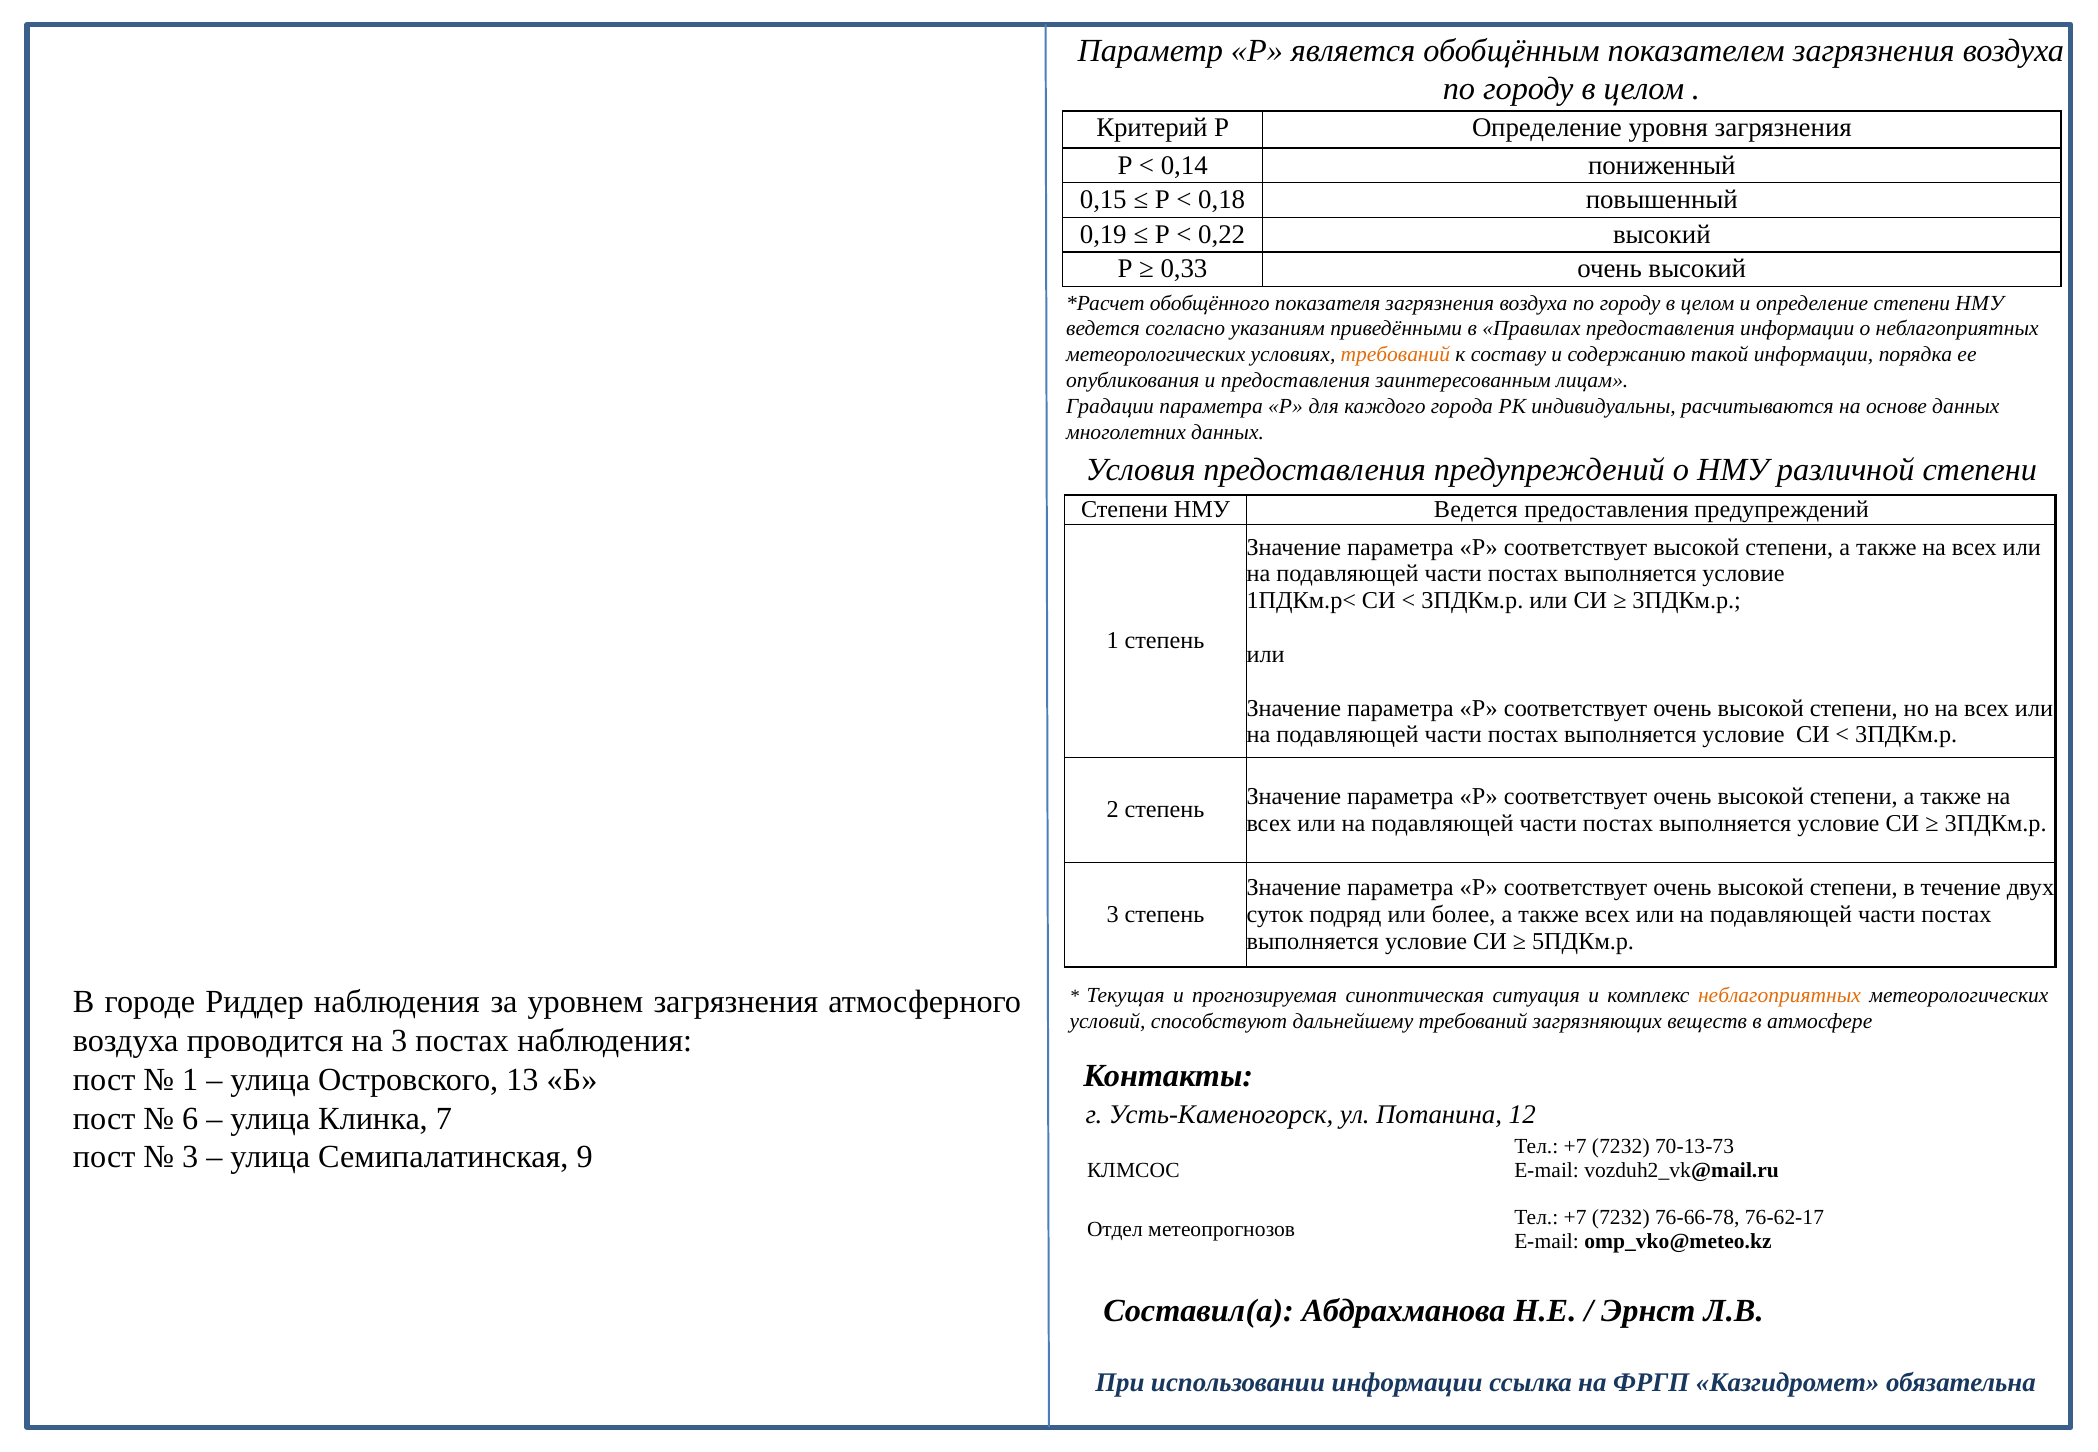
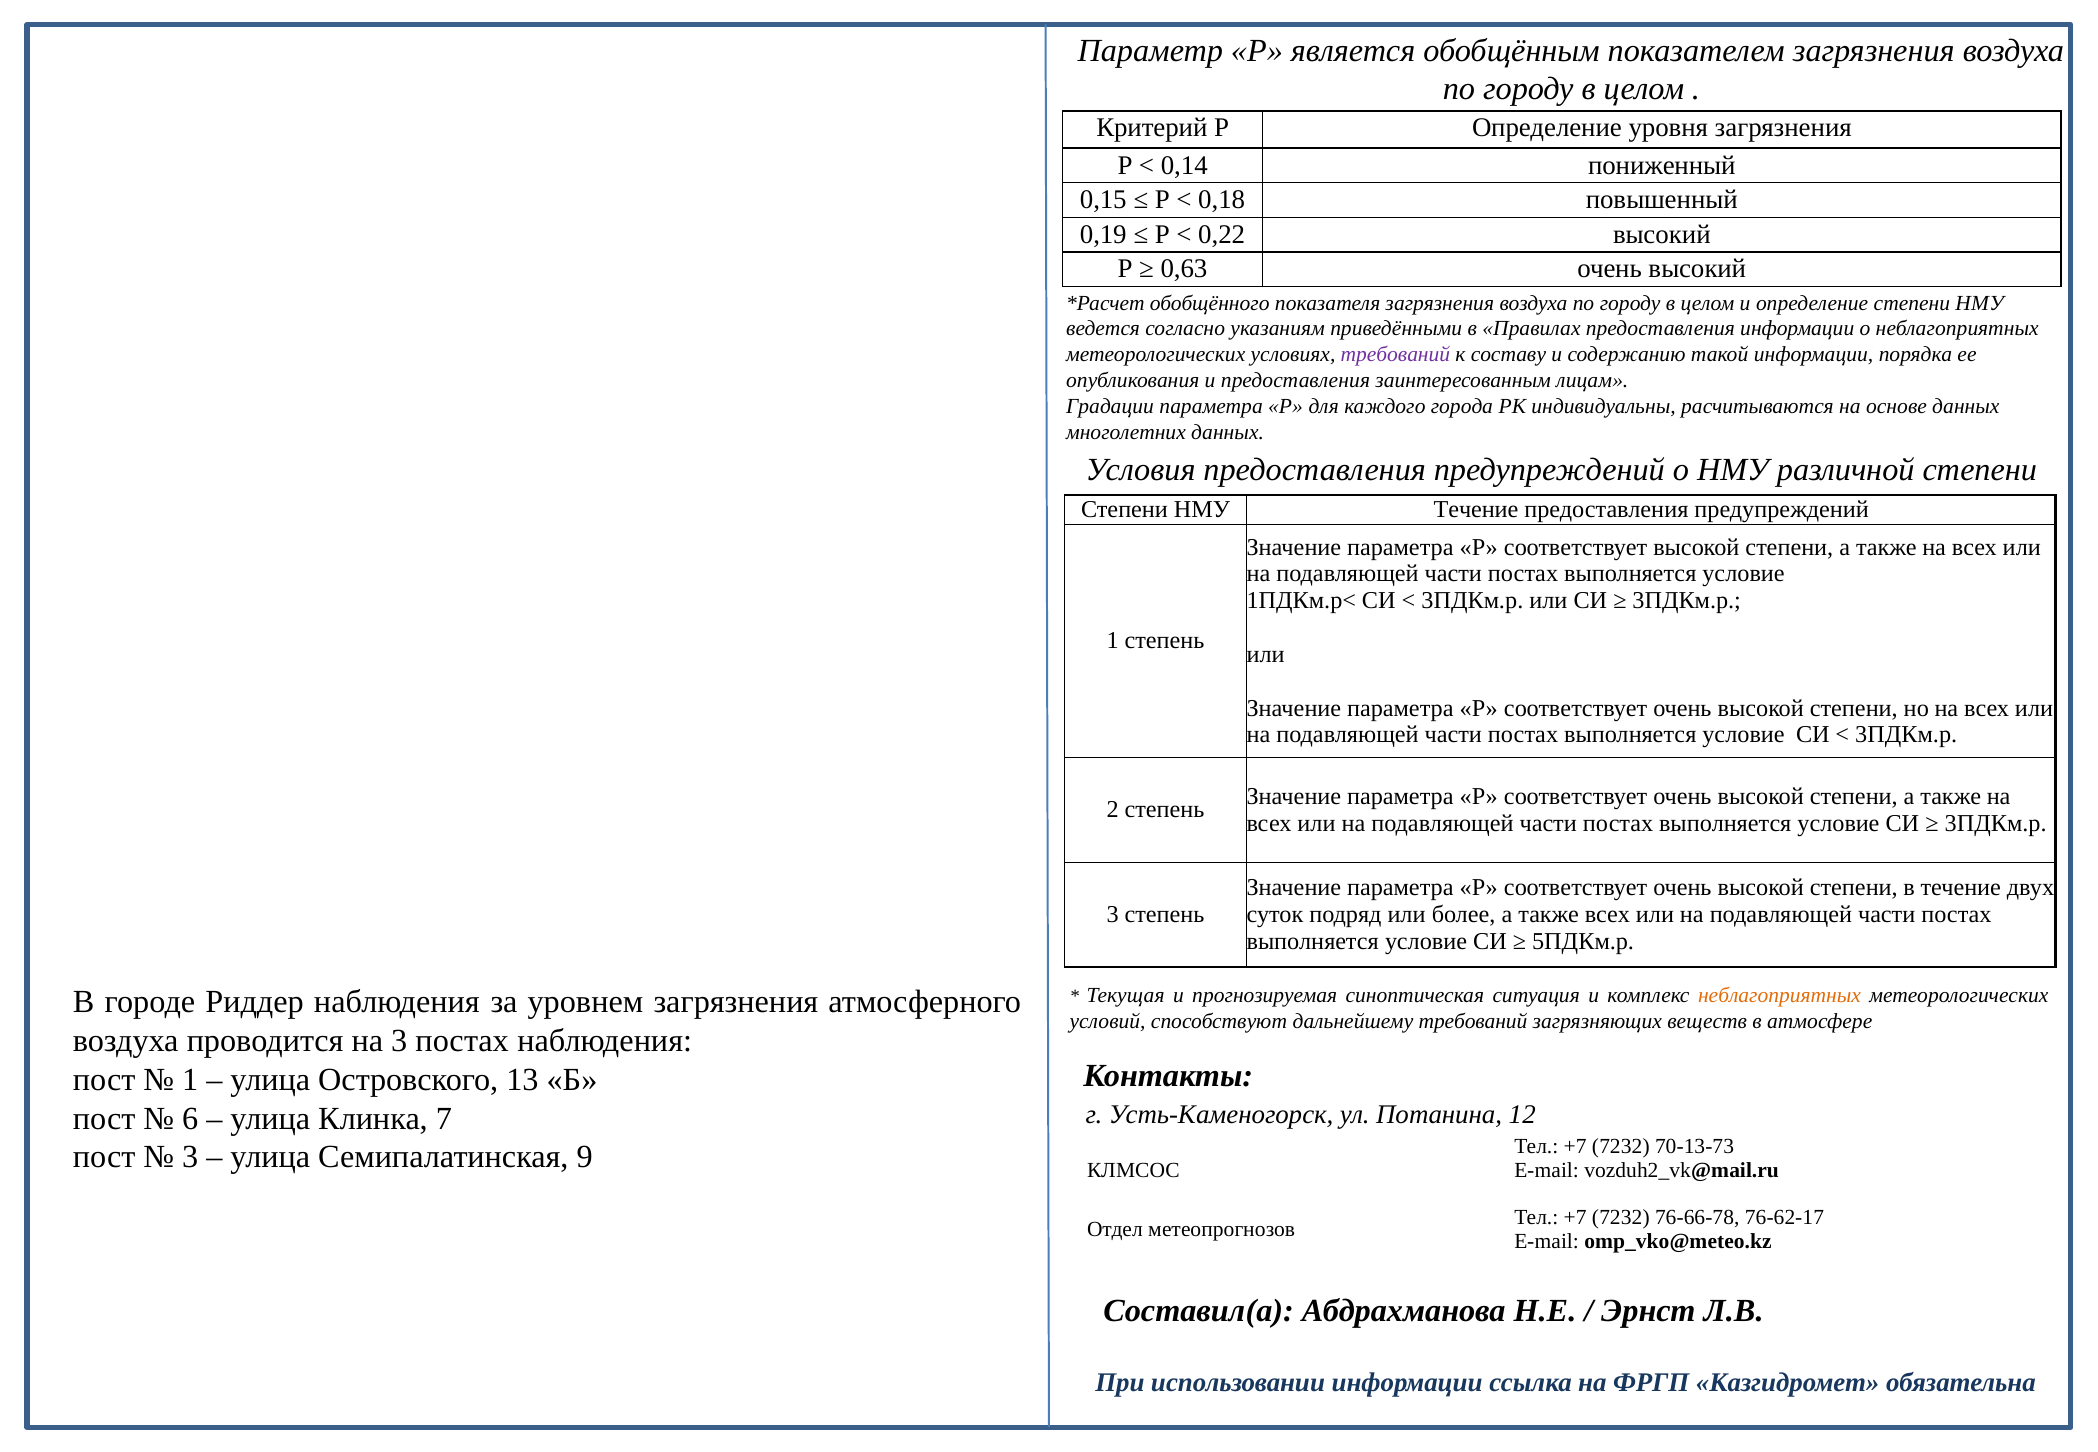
0,33: 0,33 -> 0,63 (1184, 269)
требований colour: orange -> purple (1395, 355)
Ведется: Ведется -> Течение (1476, 510)
